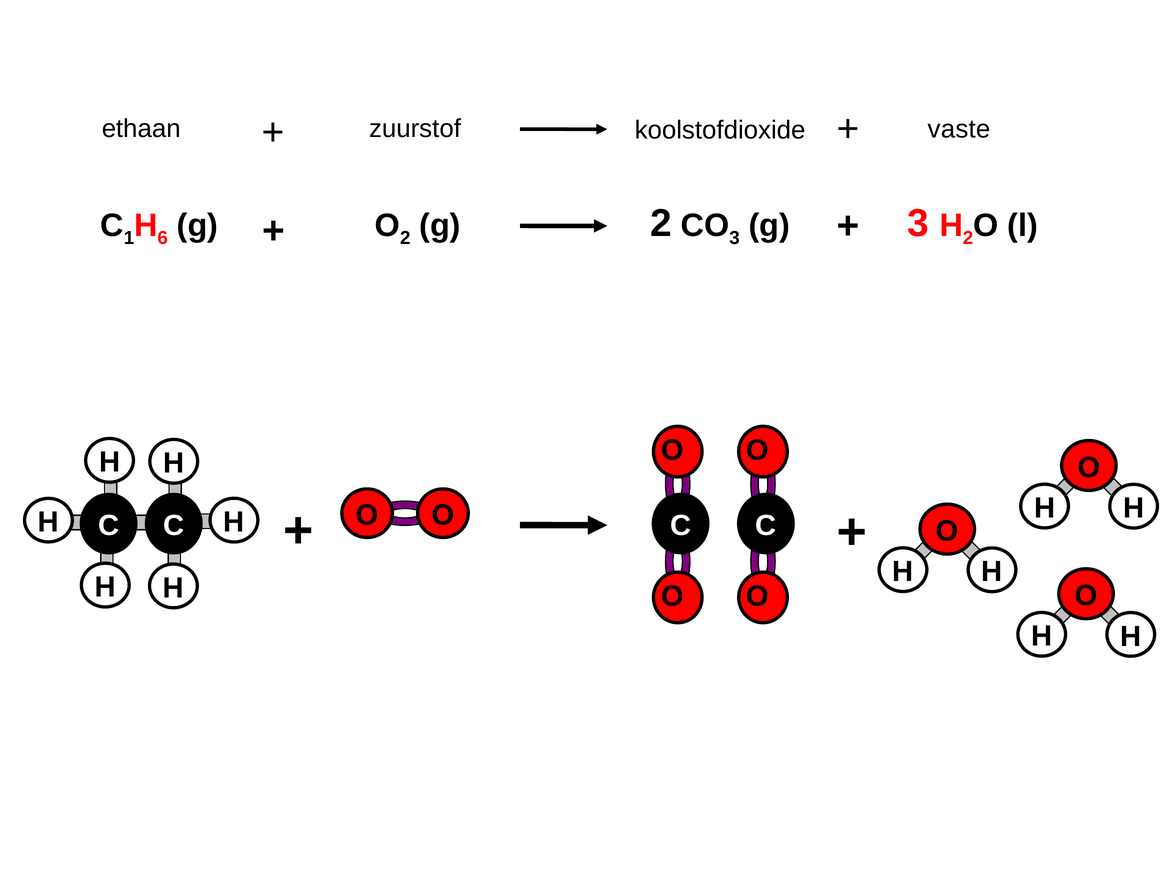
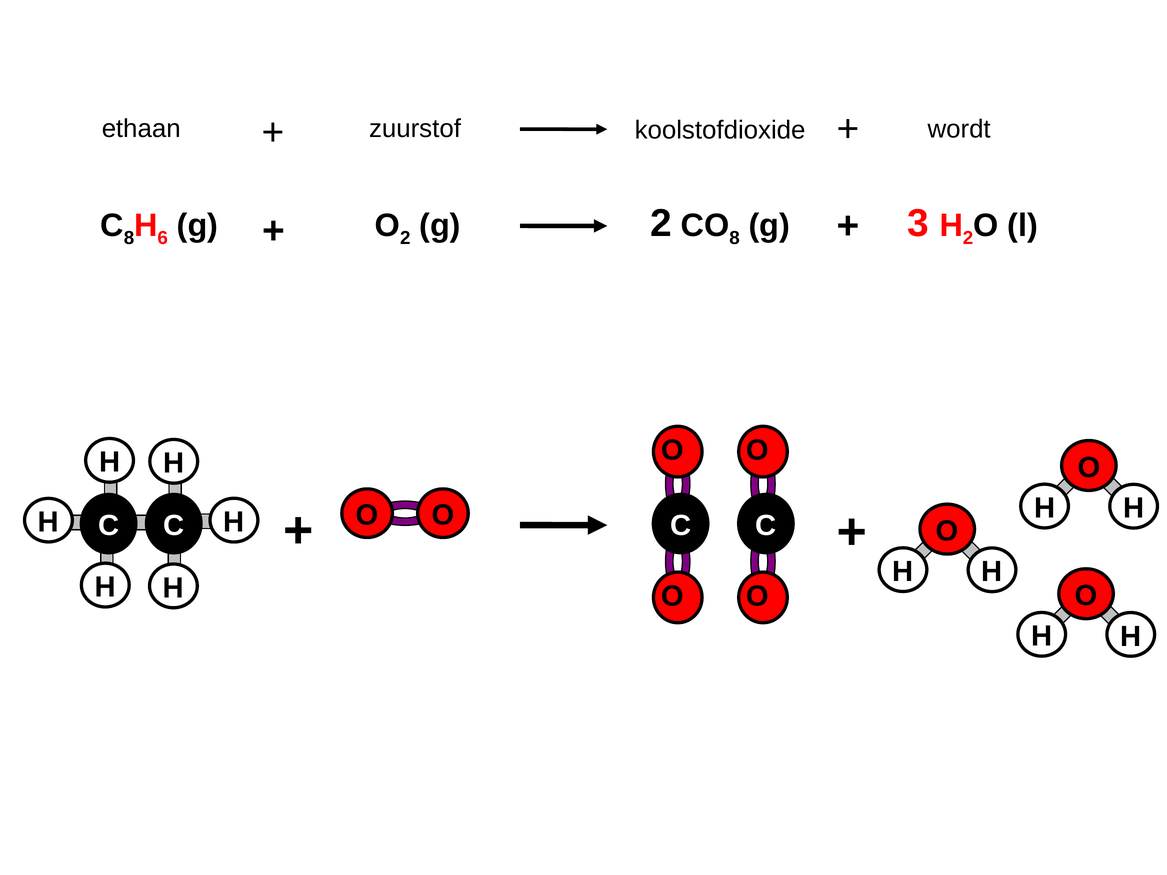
vaste: vaste -> wordt (959, 129)
C 1: 1 -> 8 (129, 238)
3: 3 -> 8 (734, 238)
